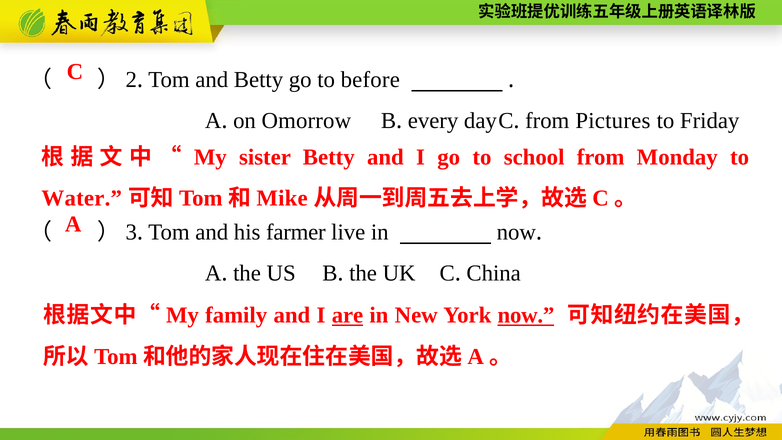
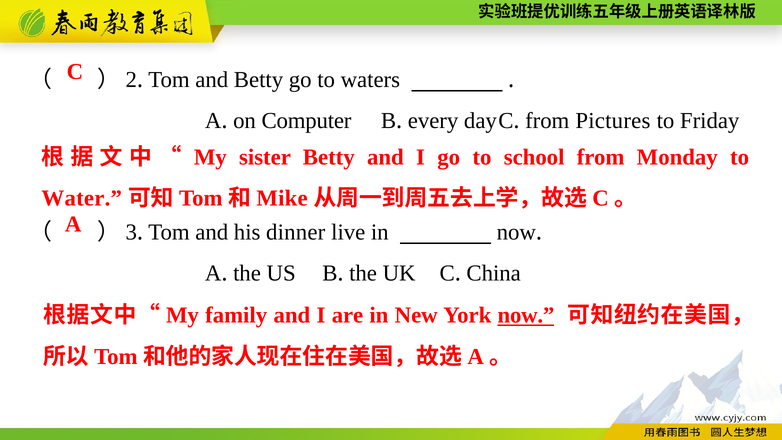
before: before -> waters (370, 80)
Omorrow: Omorrow -> Computer (306, 121)
farmer: farmer -> dinner (296, 232)
are underline: present -> none (347, 315)
